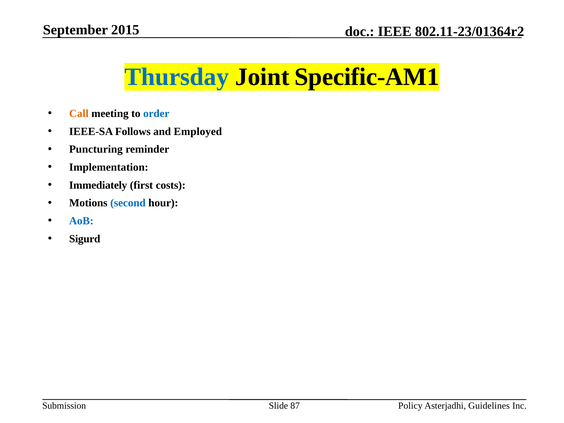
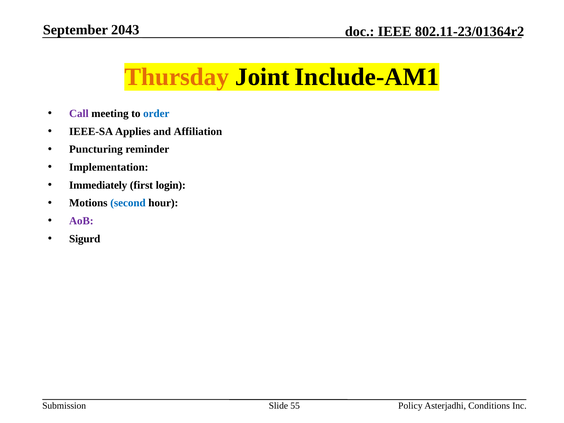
2015: 2015 -> 2043 (125, 30)
Thursday colour: blue -> orange (177, 77)
Specific-AM1: Specific-AM1 -> Include-AM1 (367, 77)
Call colour: orange -> purple (79, 114)
Follows: Follows -> Applies (133, 131)
Employed: Employed -> Affiliation (198, 131)
costs: costs -> login (171, 185)
AoB colour: blue -> purple (81, 221)
87: 87 -> 55 (295, 406)
Guidelines: Guidelines -> Conditions (489, 406)
